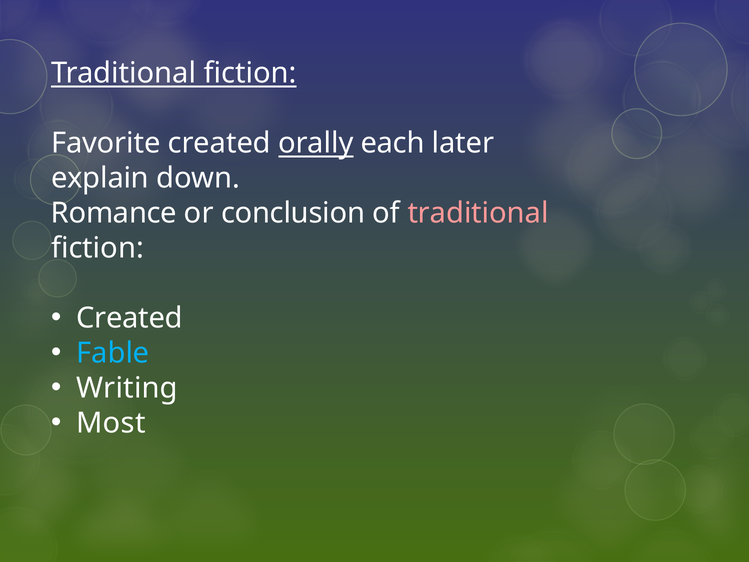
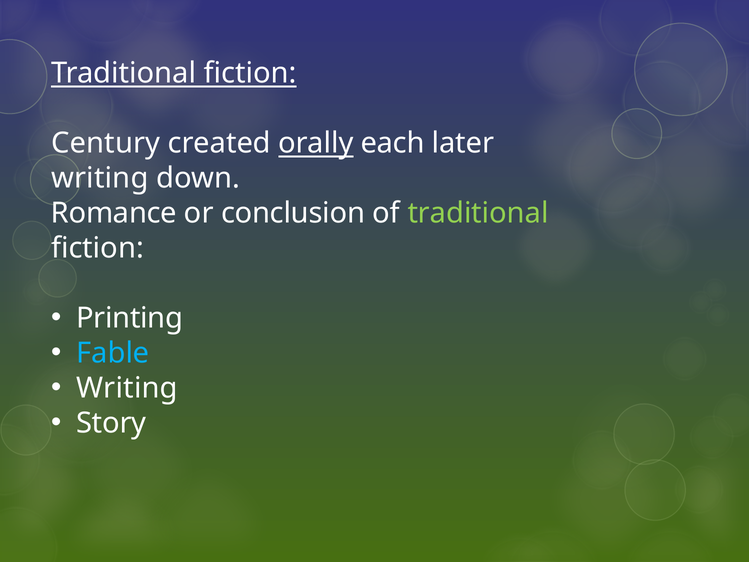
Favorite: Favorite -> Century (106, 143)
explain: explain -> writing (100, 178)
traditional colour: pink -> light green (478, 213)
Created: Created -> Printing (130, 318)
Most: Most -> Story (111, 423)
